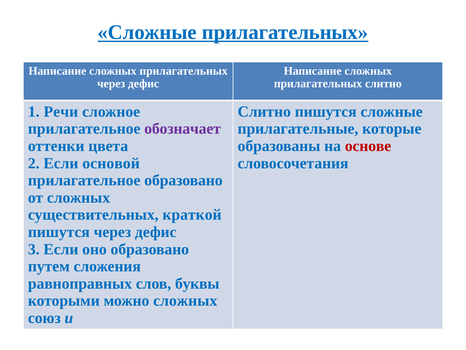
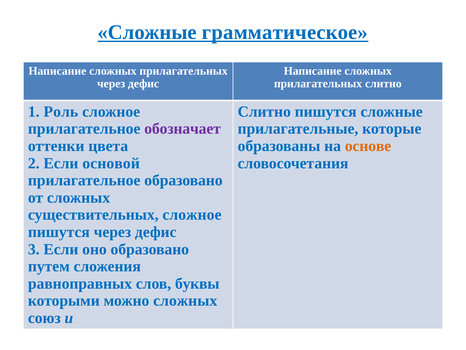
Сложные прилагательных: прилагательных -> грамматическое (285, 32)
Речи: Речи -> Роль (61, 111)
основе colour: red -> orange (368, 146)
существительных краткой: краткой -> сложное (192, 214)
